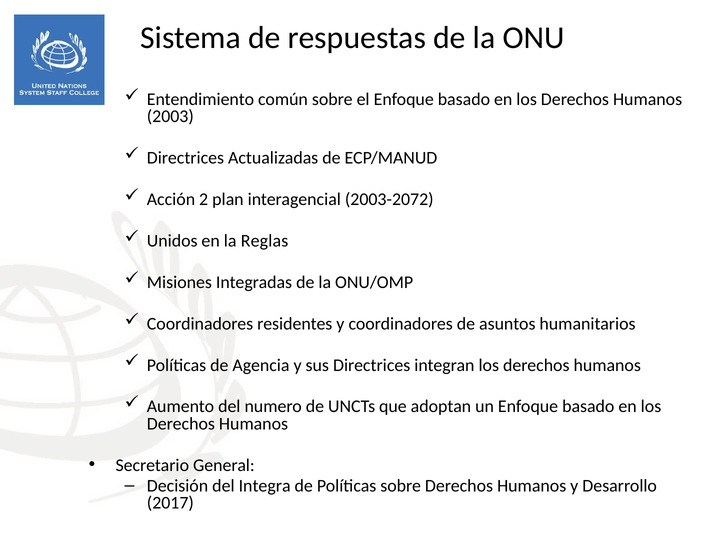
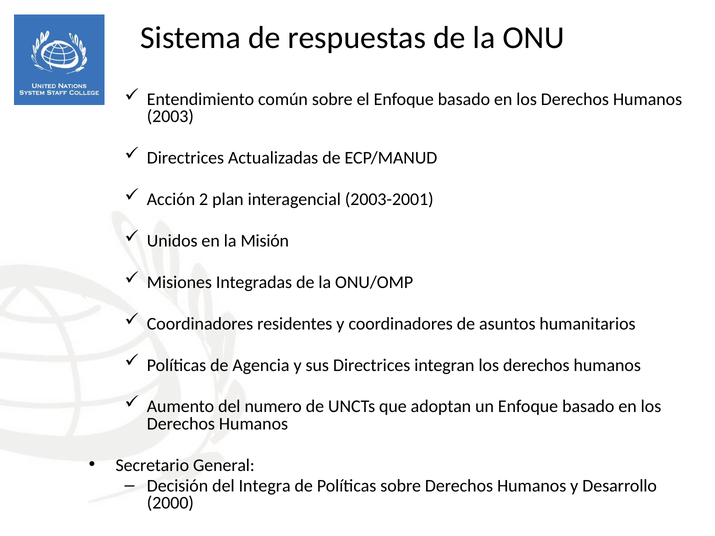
2003-2072: 2003-2072 -> 2003-2001 (389, 199)
Reglas: Reglas -> Misión (265, 241)
2017: 2017 -> 2000 (170, 503)
